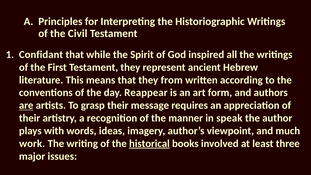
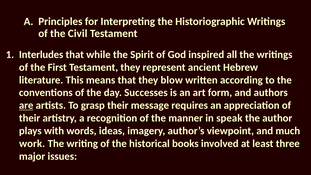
Confidant: Confidant -> Interludes (41, 55)
from: from -> blow (172, 80)
Reappear: Reappear -> Successes (146, 93)
historical underline: present -> none (149, 143)
